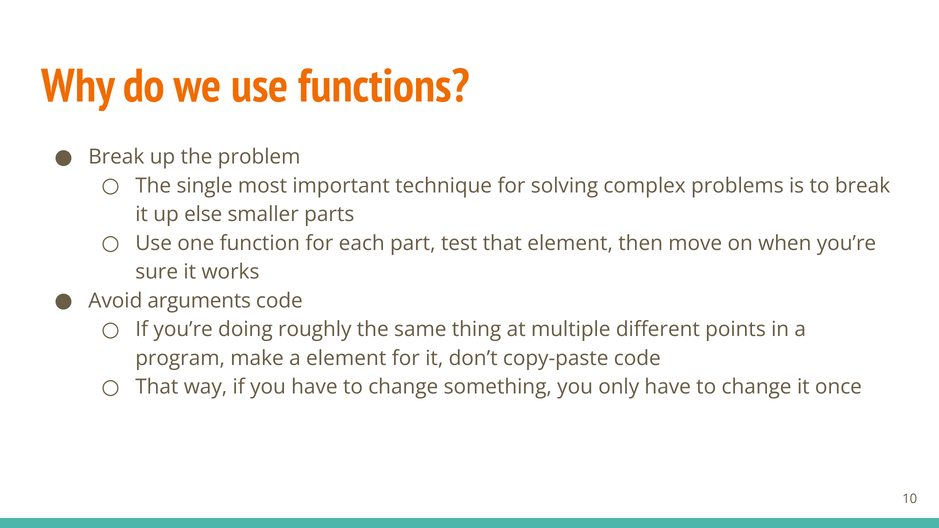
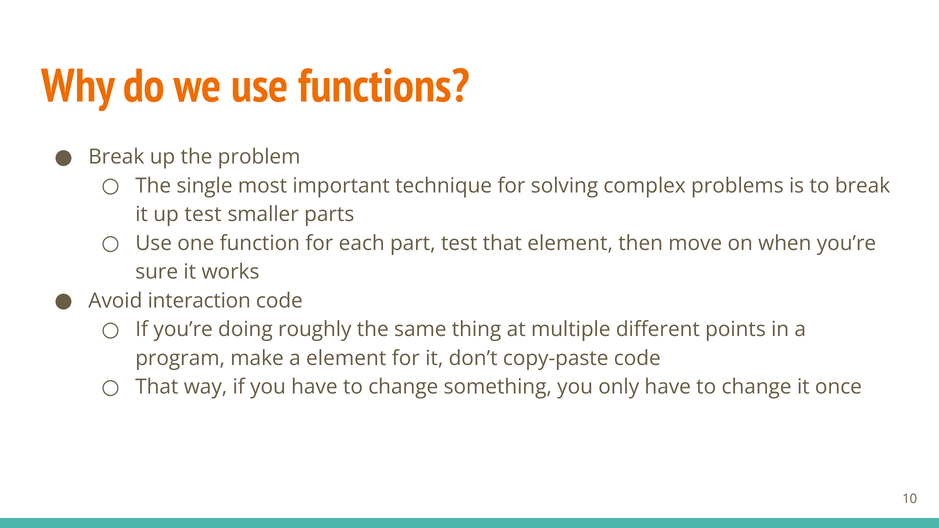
up else: else -> test (203, 215)
arguments: arguments -> interaction (199, 301)
